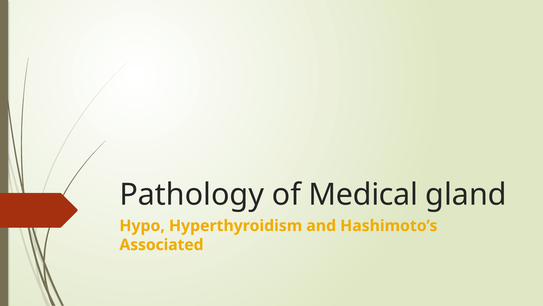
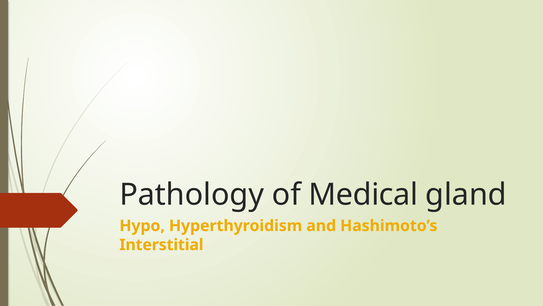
Associated: Associated -> Interstitial (161, 244)
